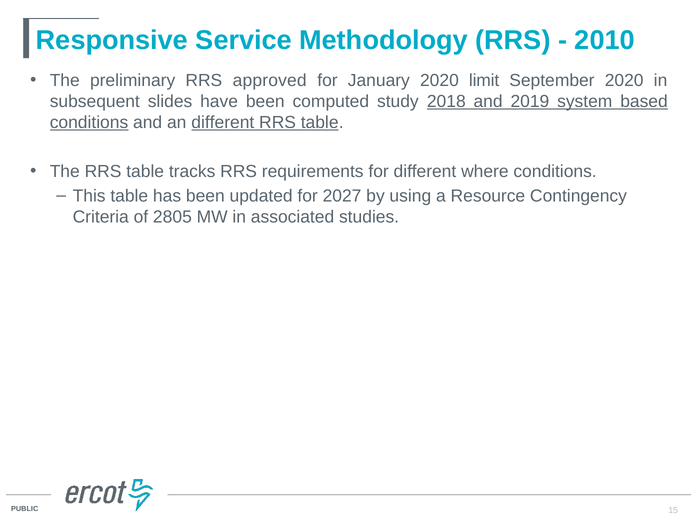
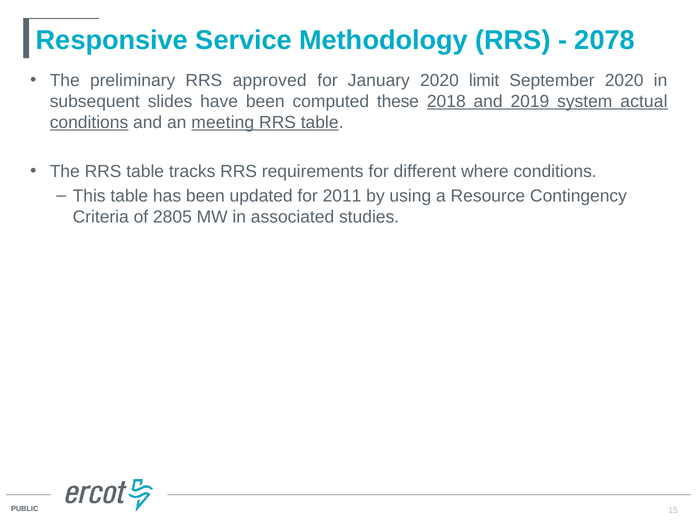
2010: 2010 -> 2078 (605, 40)
study: study -> these (398, 101)
based: based -> actual (644, 101)
an different: different -> meeting (223, 122)
2027: 2027 -> 2011 (342, 196)
